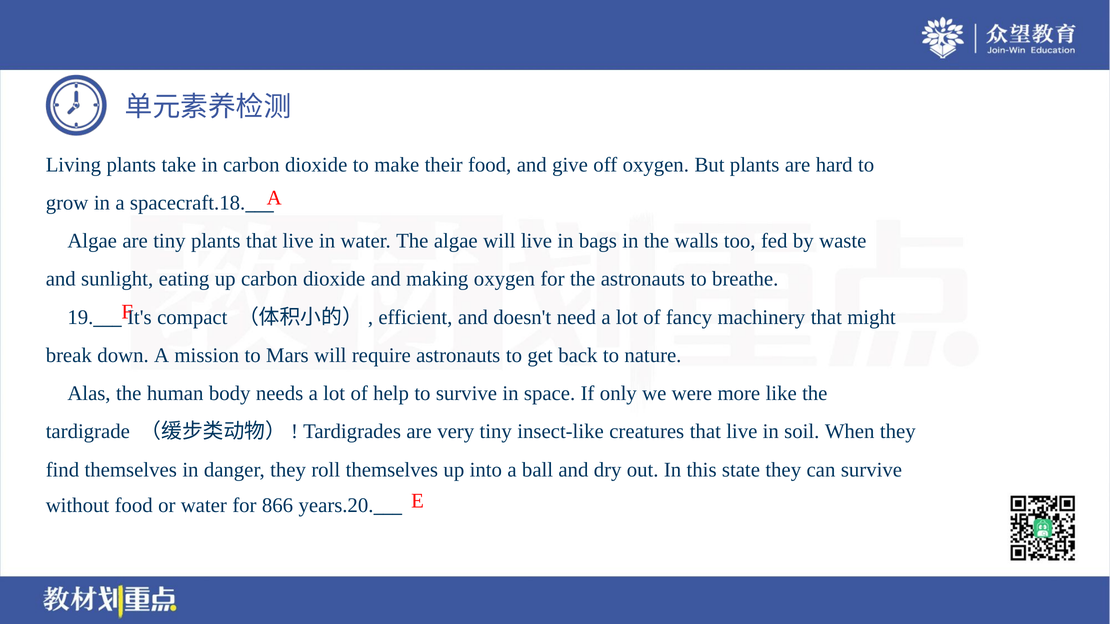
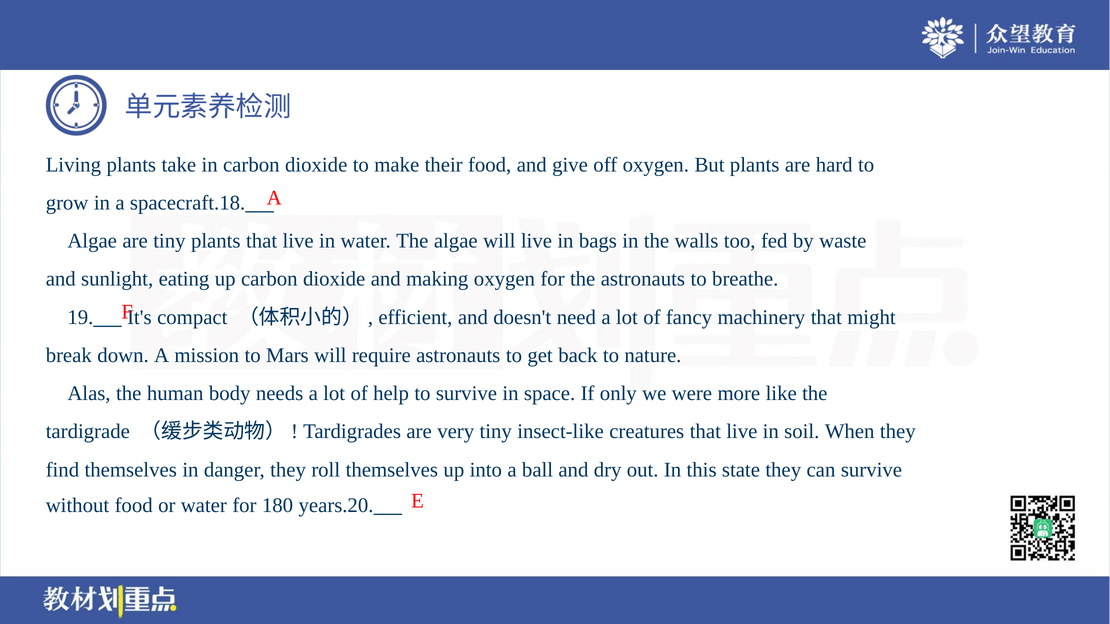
866: 866 -> 180 (278, 506)
